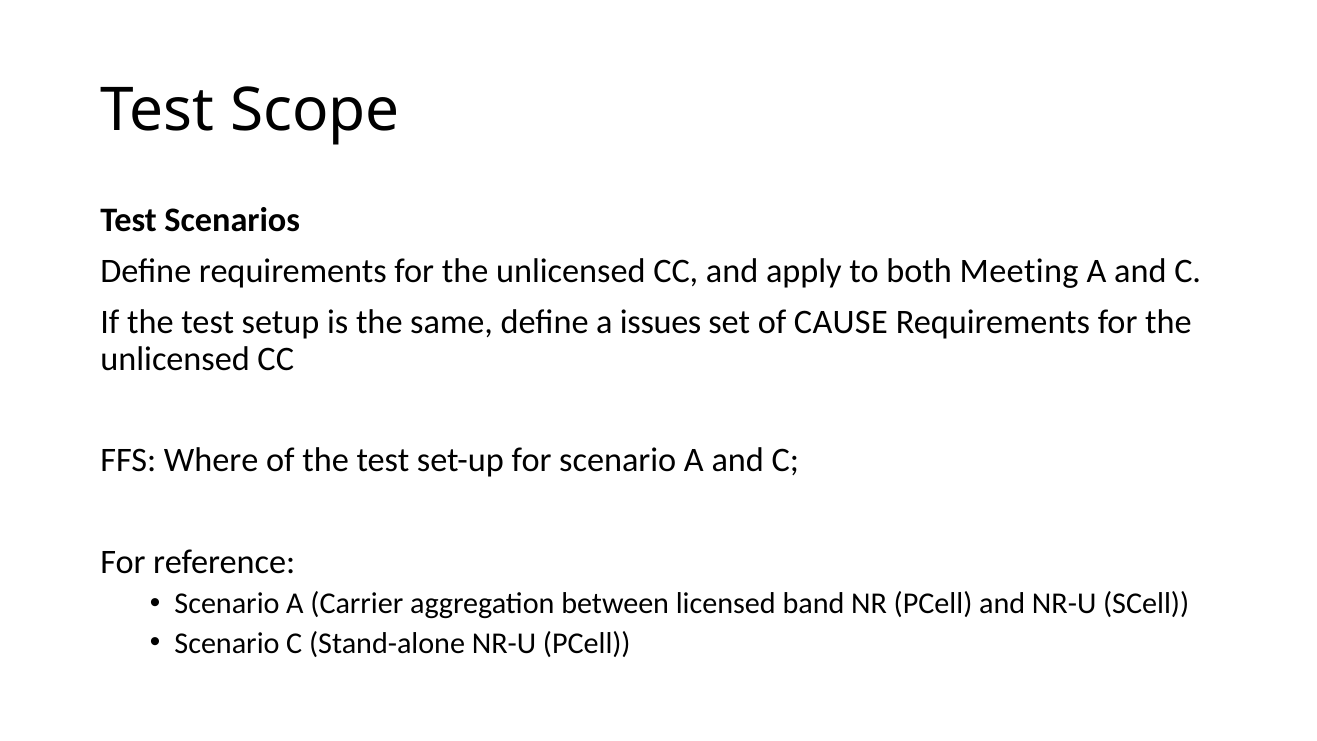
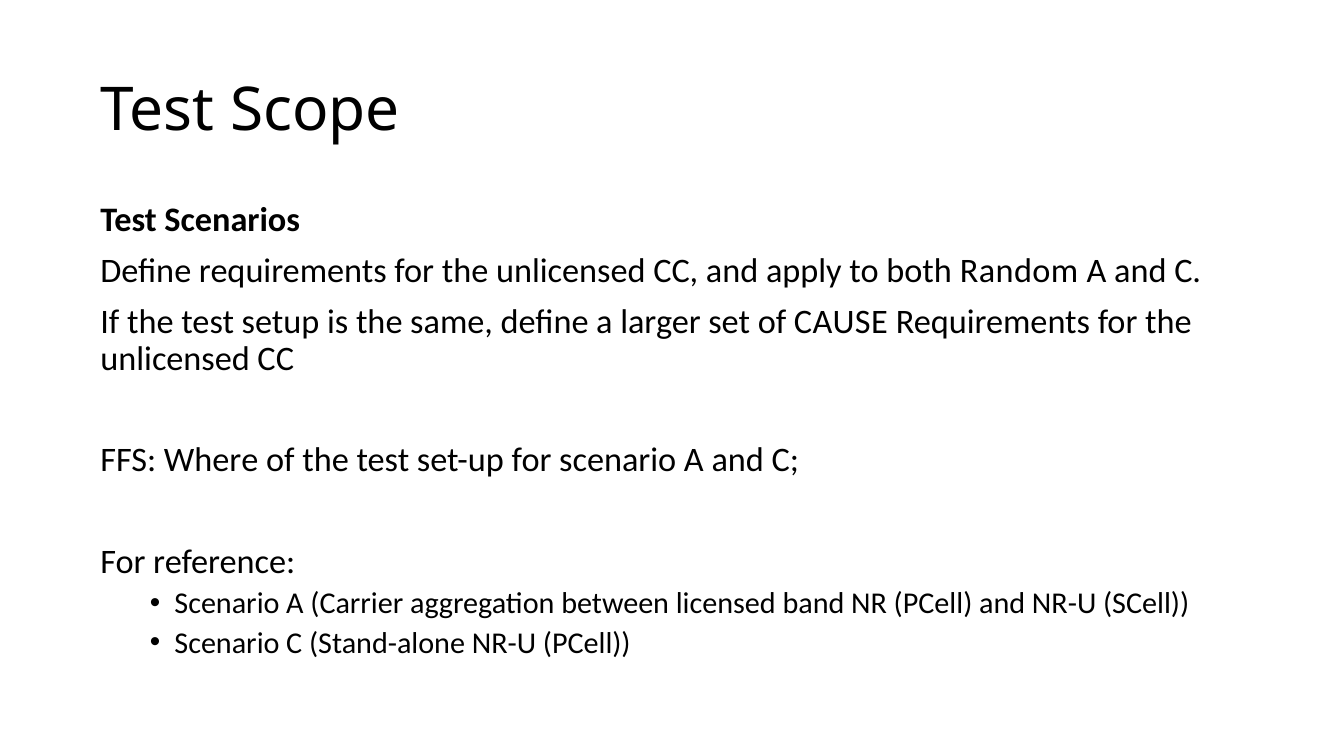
Meeting: Meeting -> Random (1019, 271)
issues: issues -> larger (661, 322)
